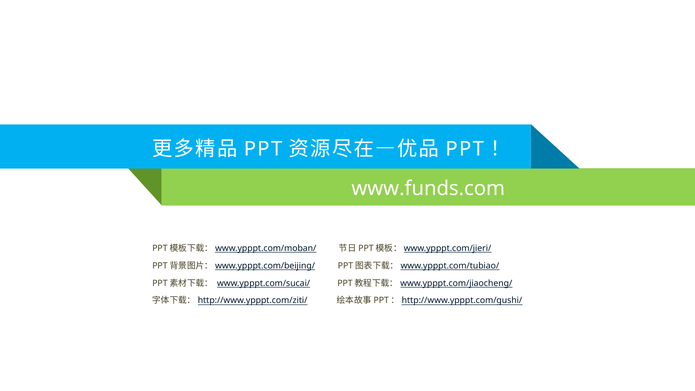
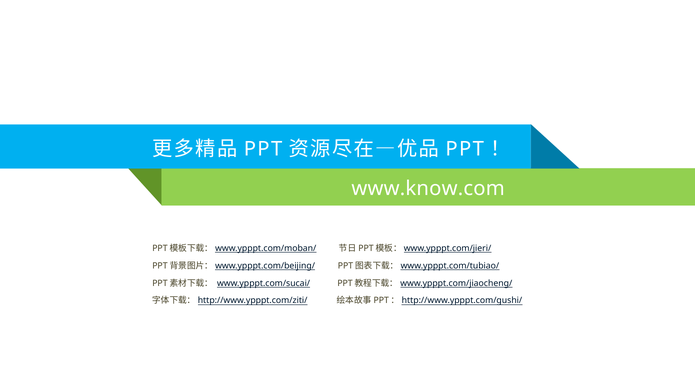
www.funds.com: www.funds.com -> www.know.com (428, 188)
